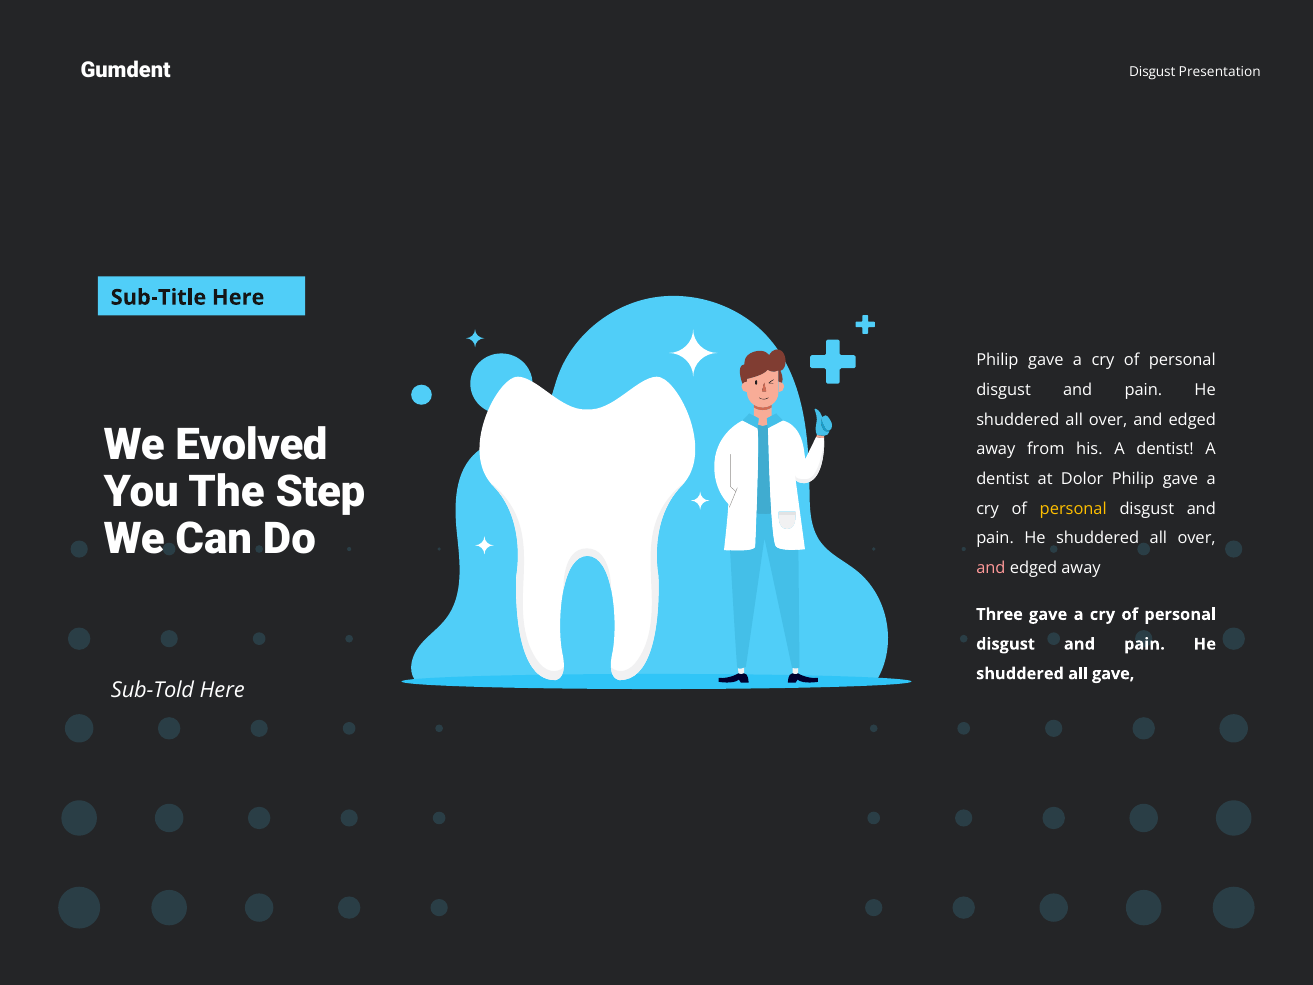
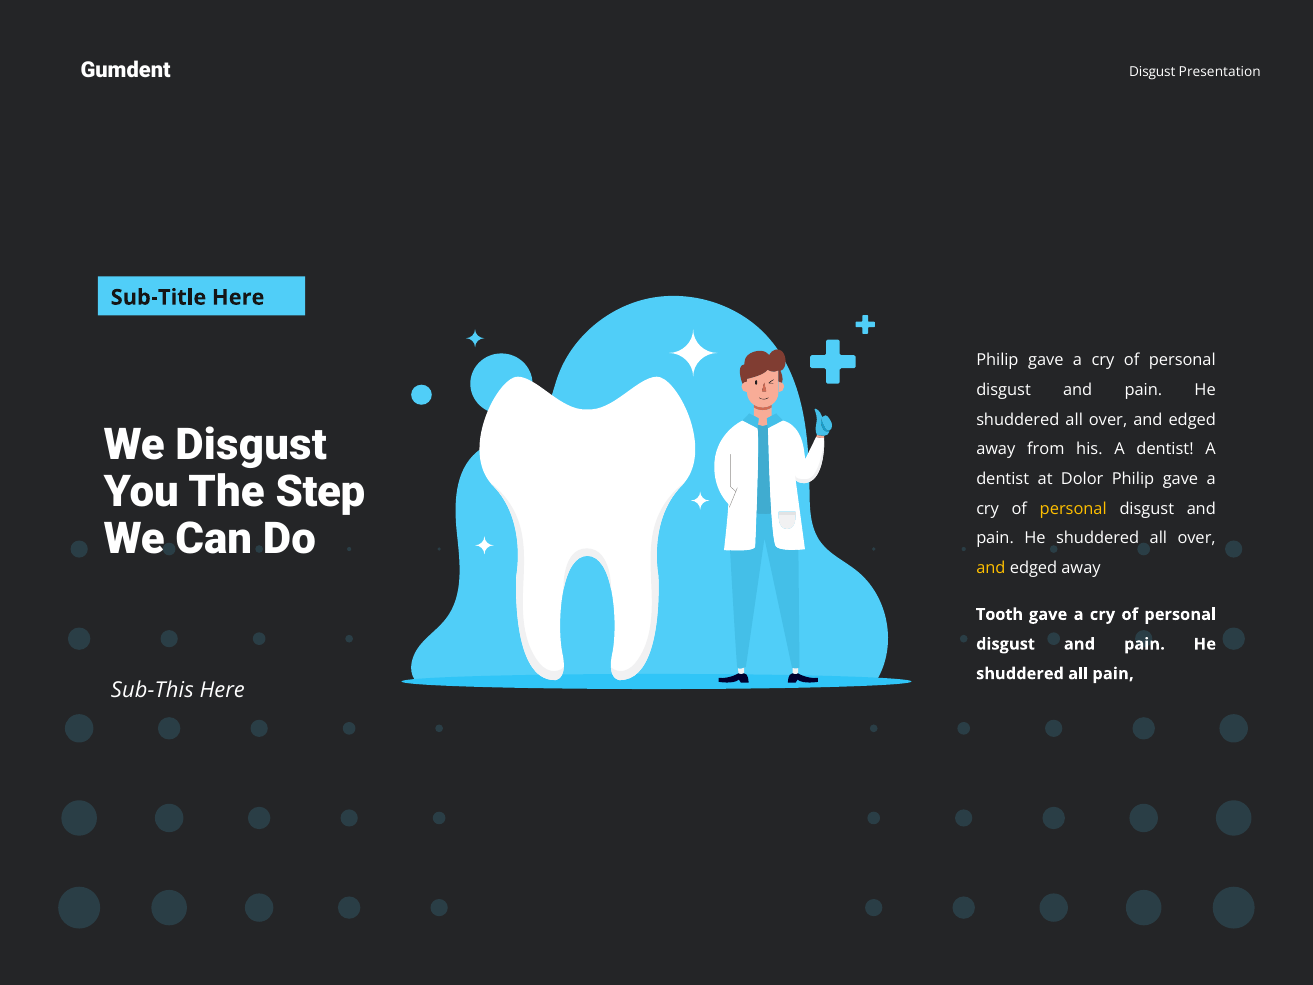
We Evolved: Evolved -> Disgust (251, 445)
and colour: pink -> yellow (991, 568)
Three: Three -> Tooth (999, 614)
all gave: gave -> pain (1113, 674)
Sub-Told: Sub-Told -> Sub-This (152, 690)
